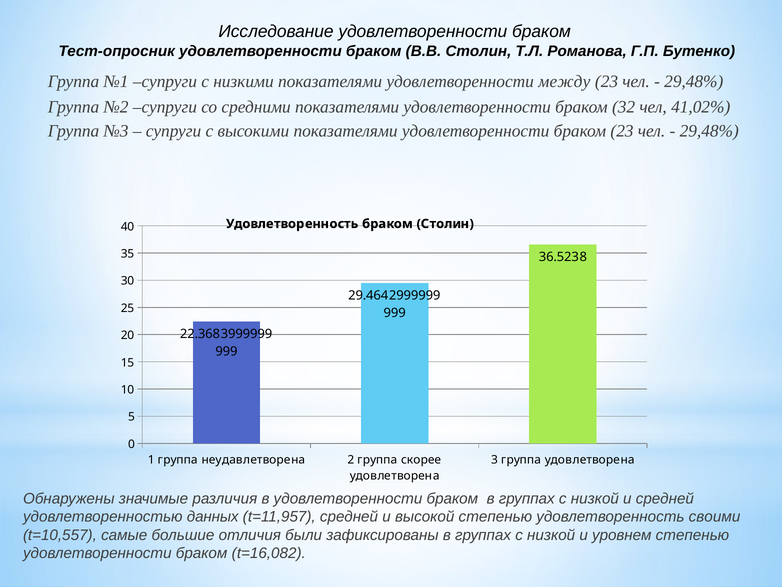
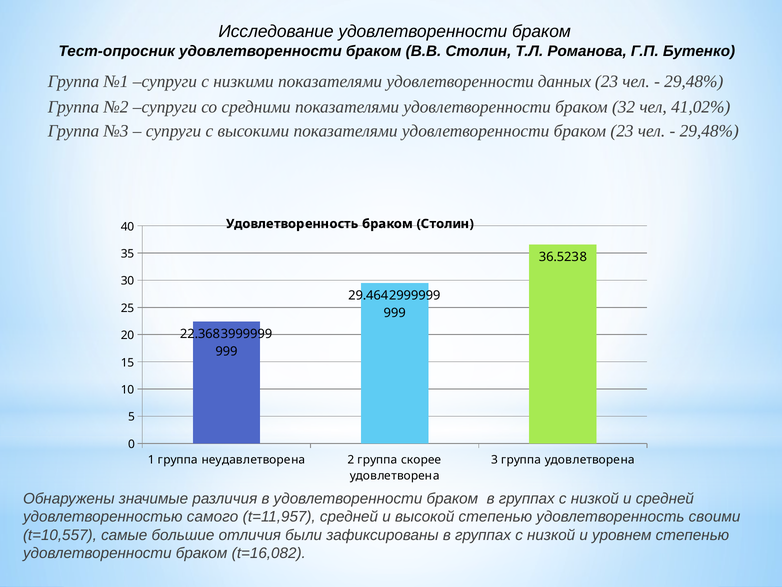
между: между -> данных (564, 81)
данных: данных -> самого (213, 516)
